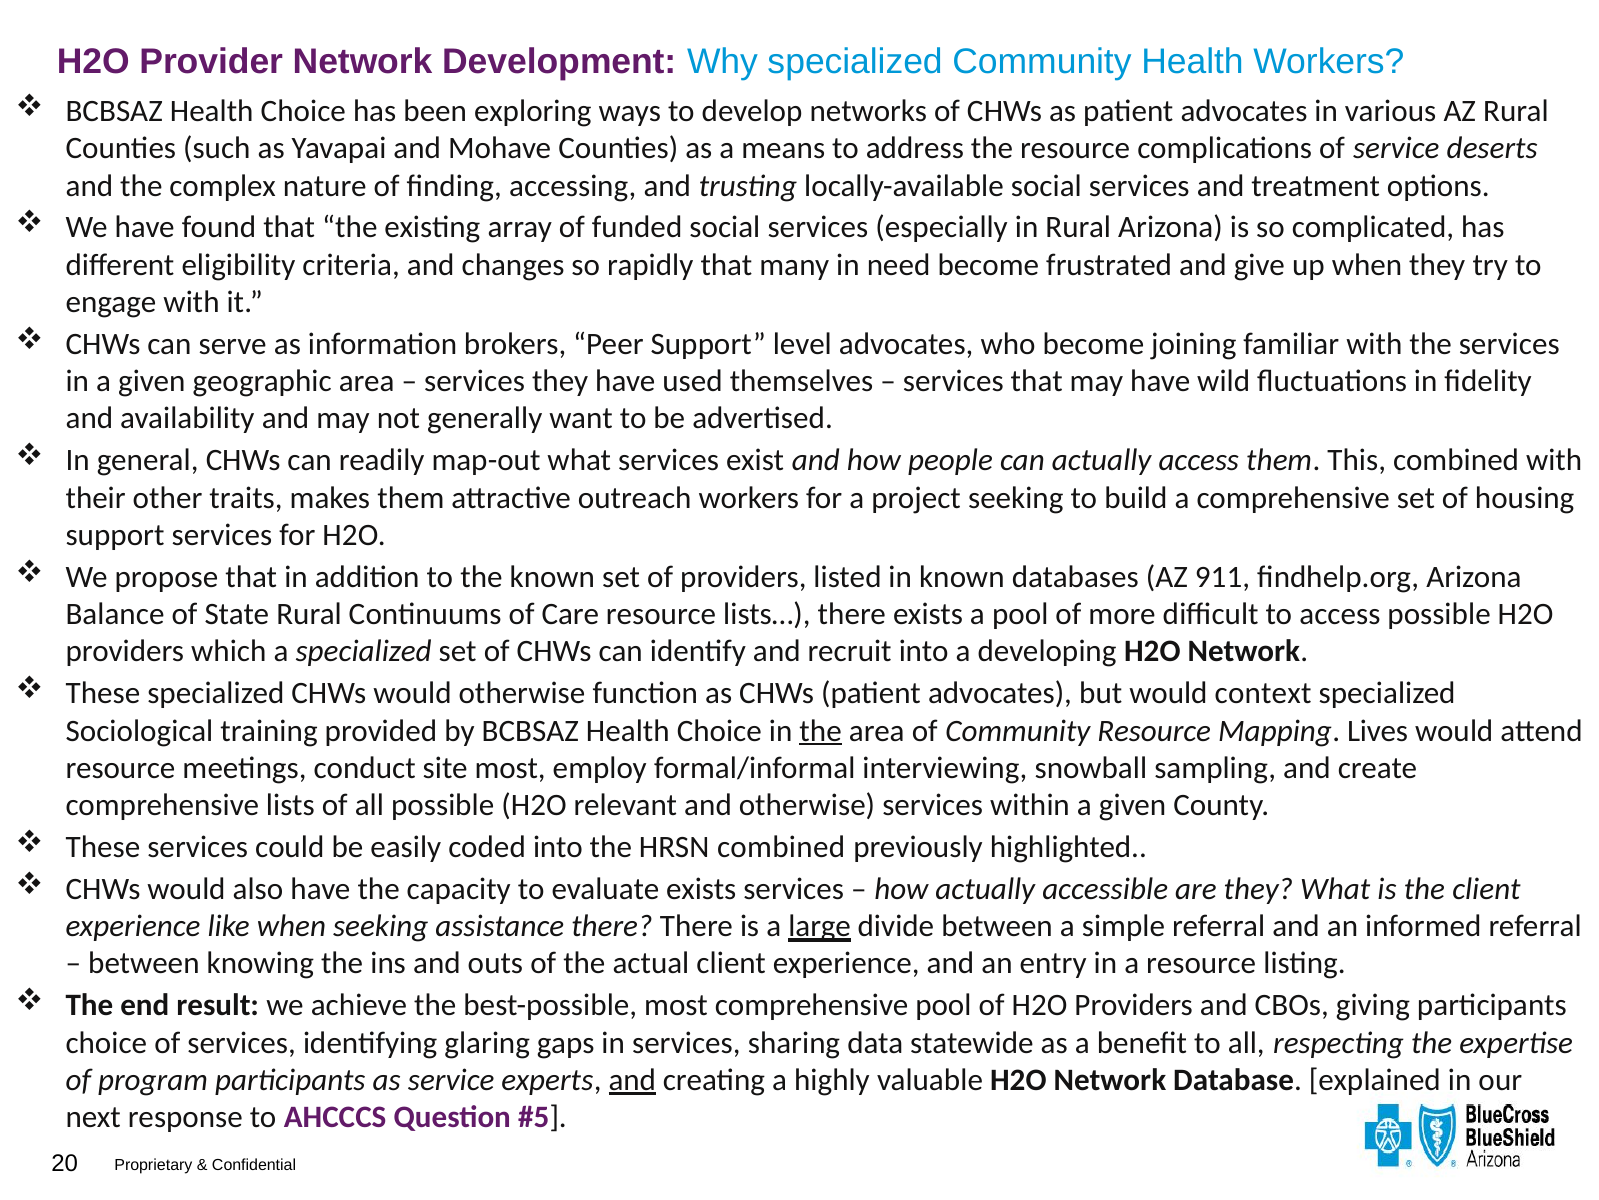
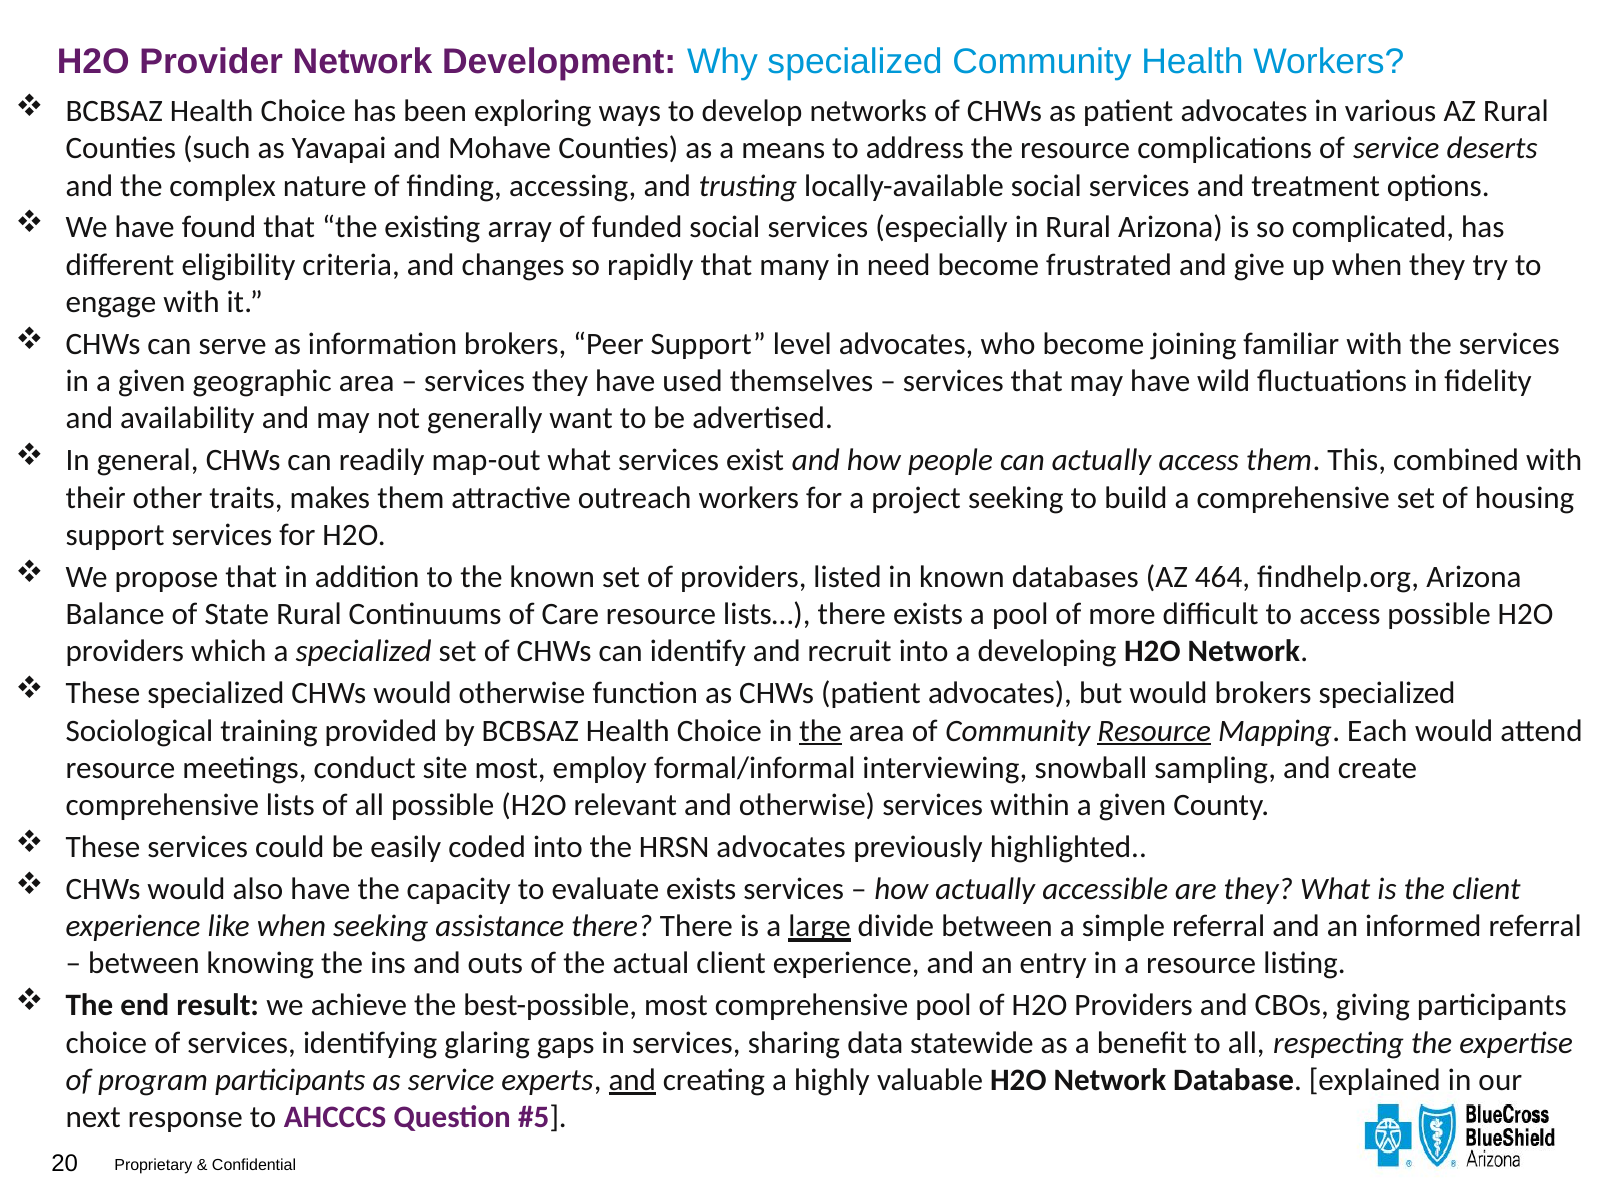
911: 911 -> 464 (1222, 577)
would context: context -> brokers (1263, 693)
Resource underline: none -> present (1154, 730)
Lives: Lives -> Each (1377, 730)
HRSN combined: combined -> advocates (781, 847)
